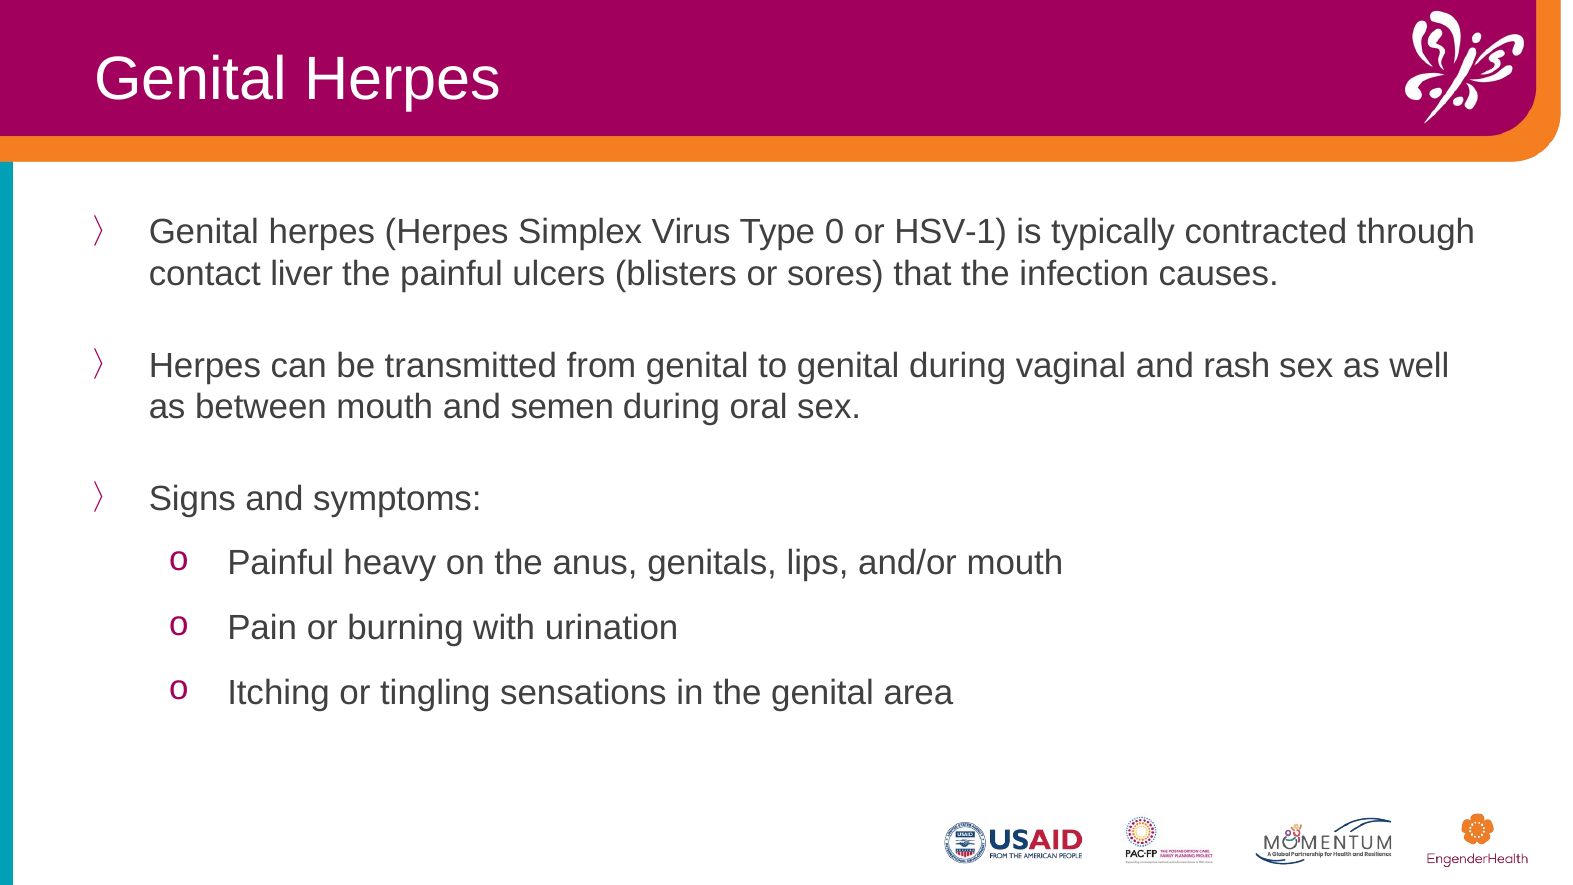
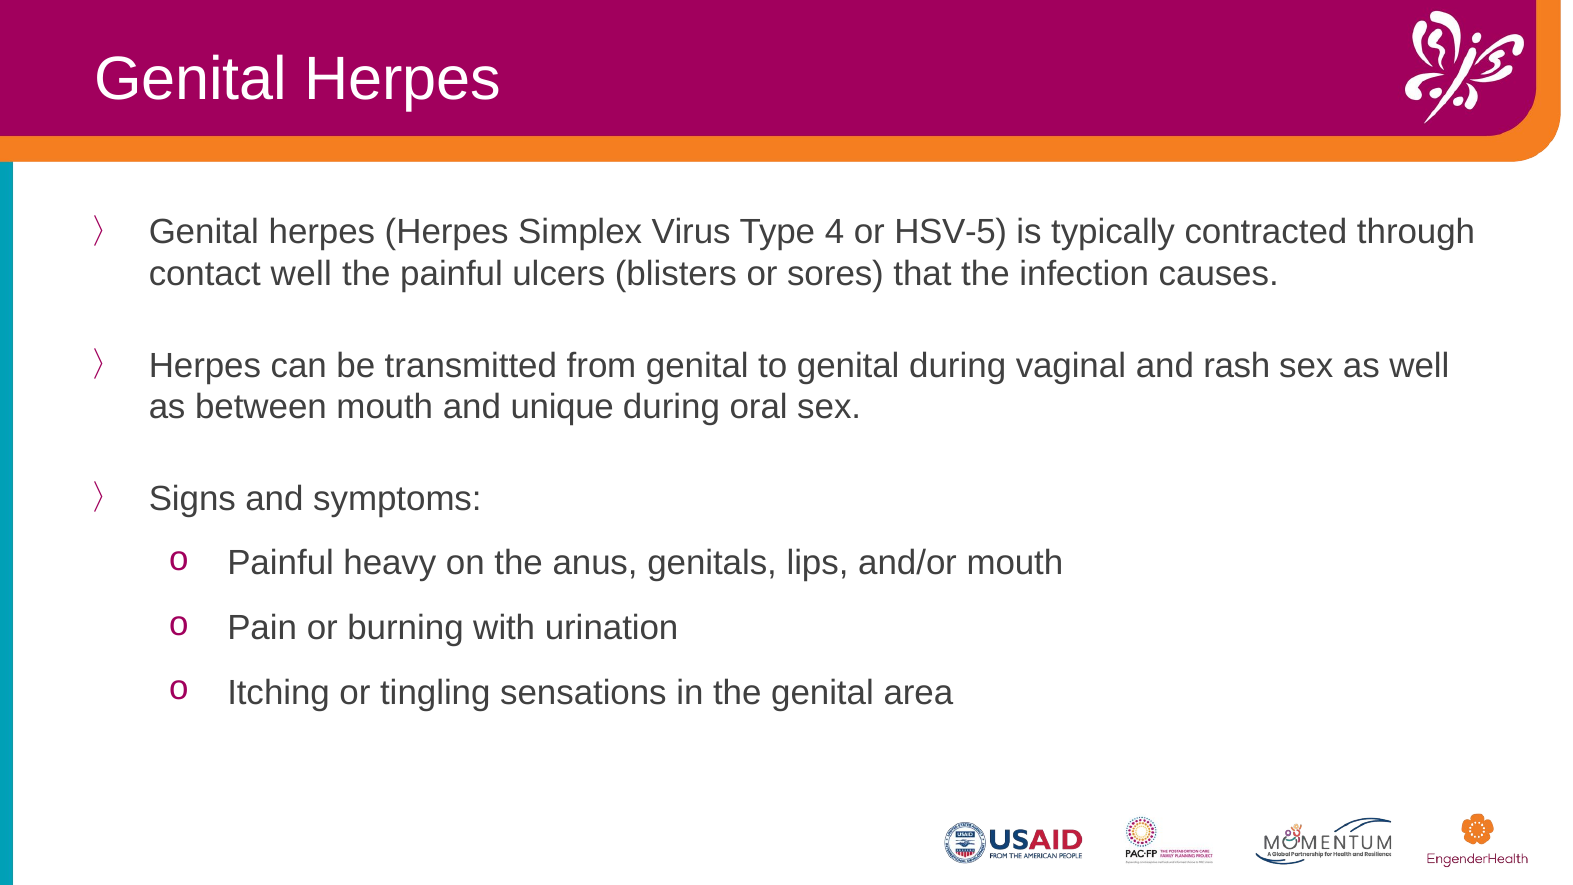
0: 0 -> 4 (834, 232)
HSV-1: HSV-1 -> HSV-5 (951, 232)
contact liver: liver -> well (301, 274)
semen: semen -> unique (562, 407)
